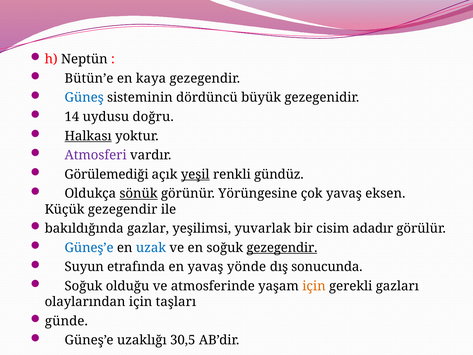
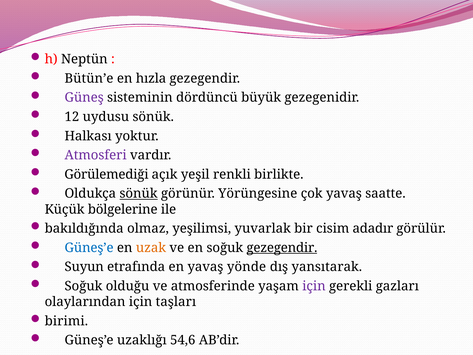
kaya: kaya -> hızla (151, 78)
Güneş colour: blue -> purple (84, 98)
14: 14 -> 12 (72, 117)
uydusu doğru: doğru -> sönük (153, 117)
Halkası underline: present -> none (88, 136)
yeşil underline: present -> none (195, 174)
gündüz: gündüz -> birlikte (279, 174)
eksen: eksen -> saatte (385, 193)
Küçük gezegendir: gezegendir -> bölgelerine (123, 209)
gazlar: gazlar -> olmaz (148, 228)
uzak colour: blue -> orange (151, 248)
sonucunda: sonucunda -> yansıtarak (327, 267)
için colour: orange -> purple (314, 286)
günde: günde -> birimi (66, 321)
30,5: 30,5 -> 54,6 (183, 340)
